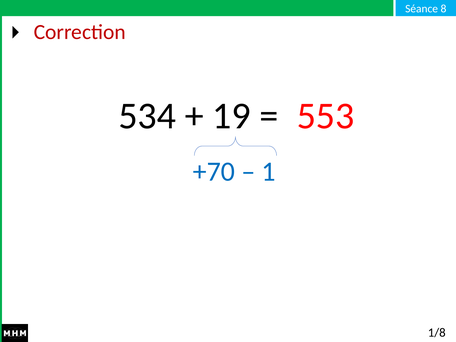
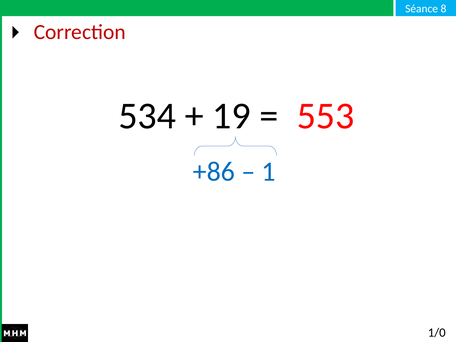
+70: +70 -> +86 (214, 171)
1/8: 1/8 -> 1/0 (437, 333)
